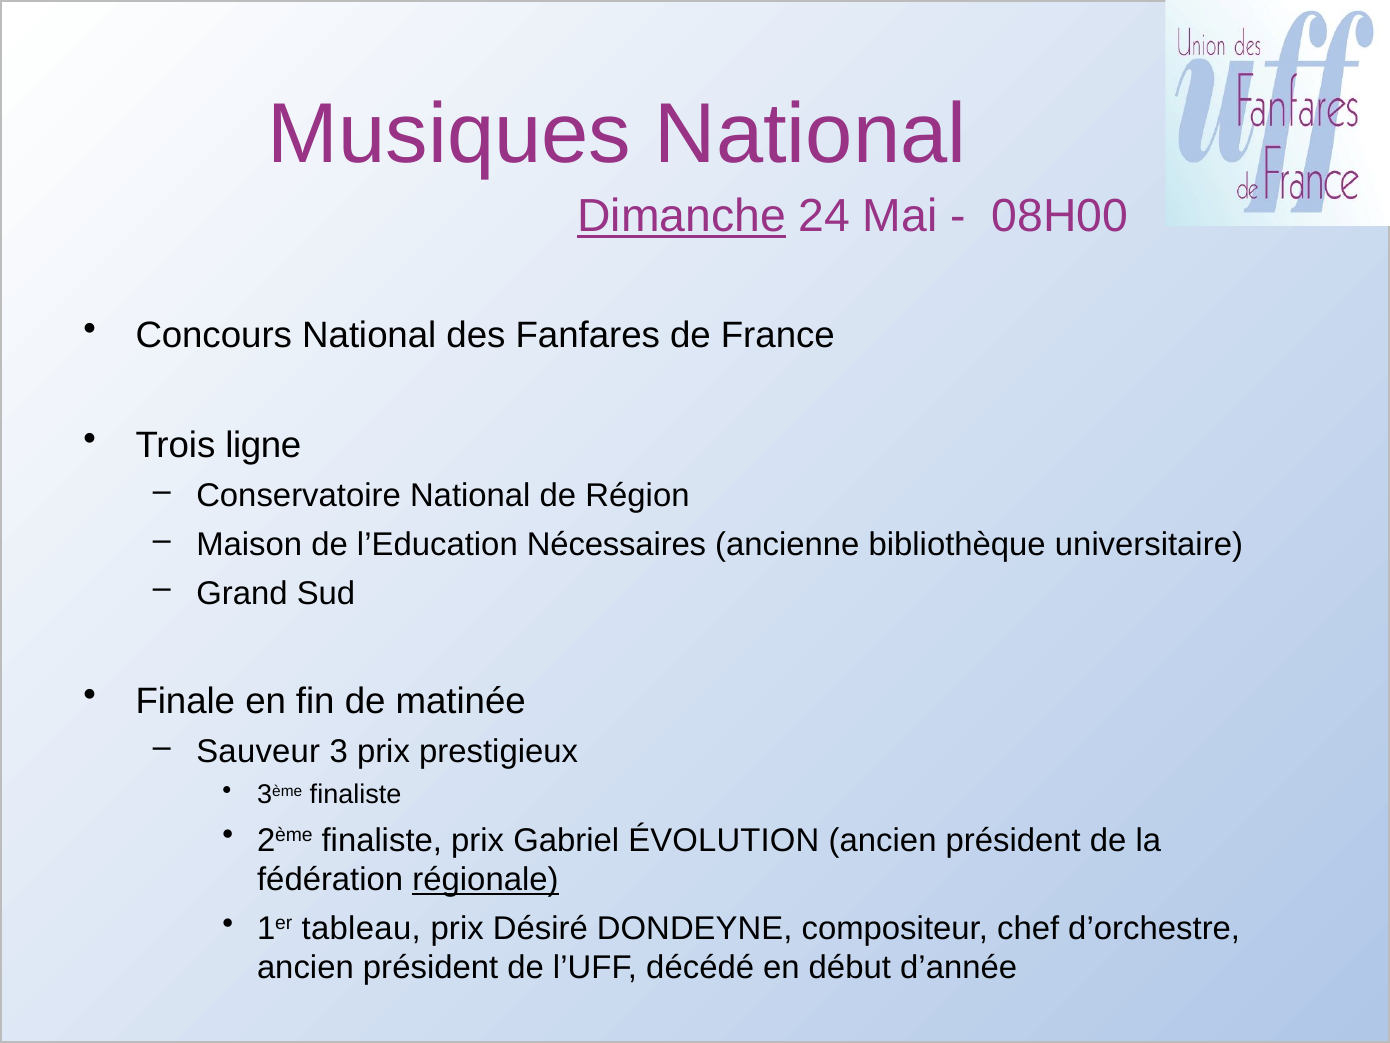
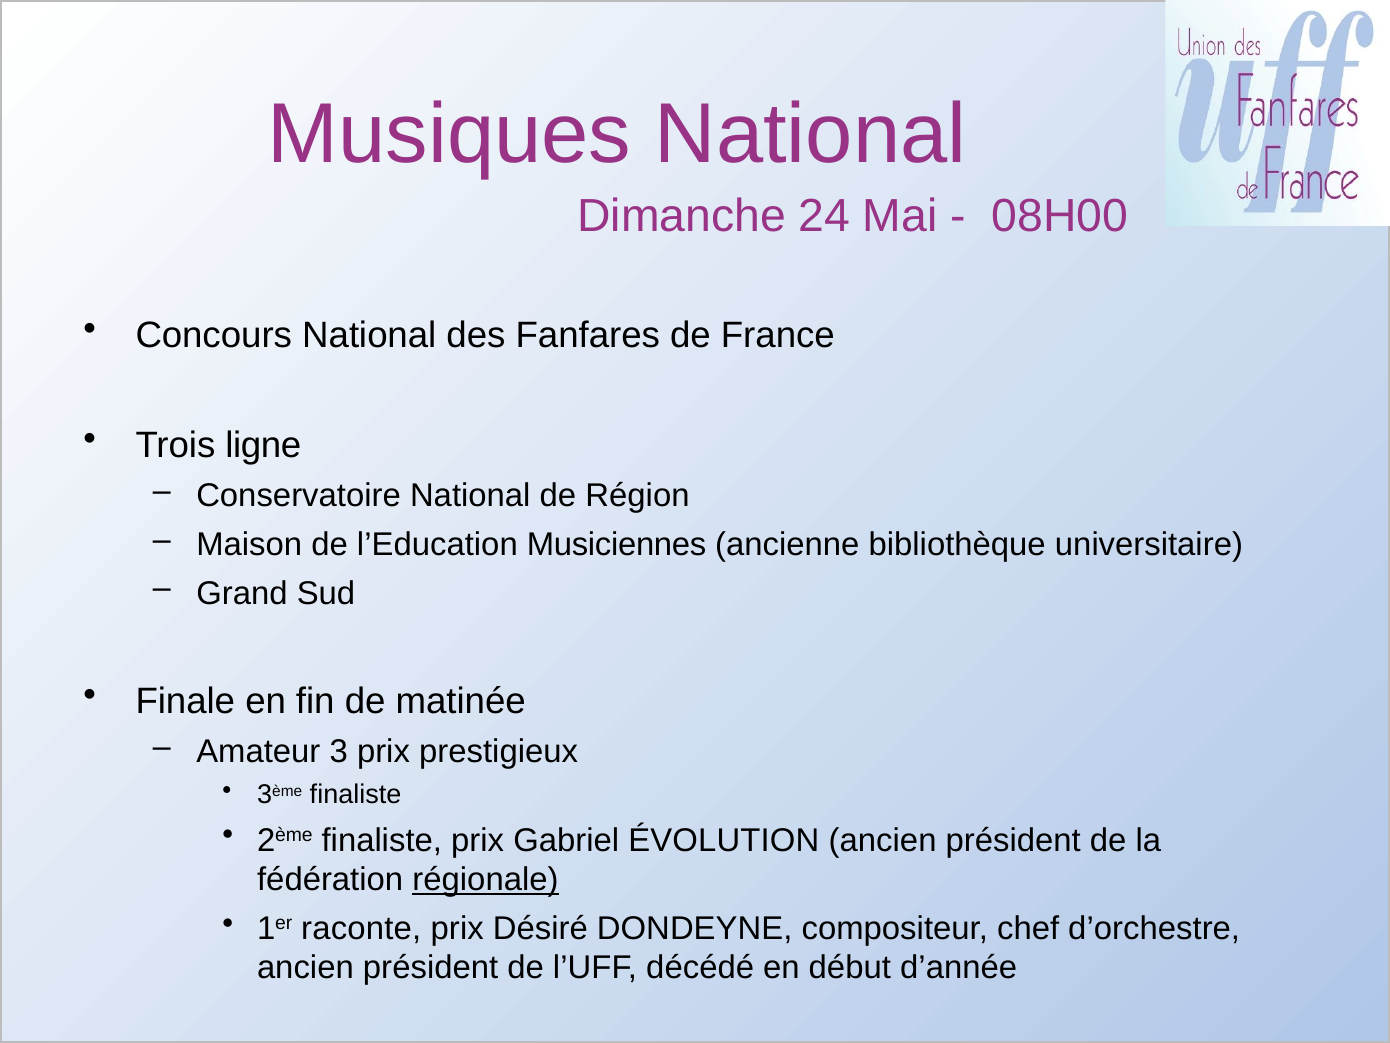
Dimanche underline: present -> none (682, 216)
Nécessaires: Nécessaires -> Musiciennes (617, 544)
Sauveur: Sauveur -> Amateur (258, 751)
tableau: tableau -> raconte (361, 928)
